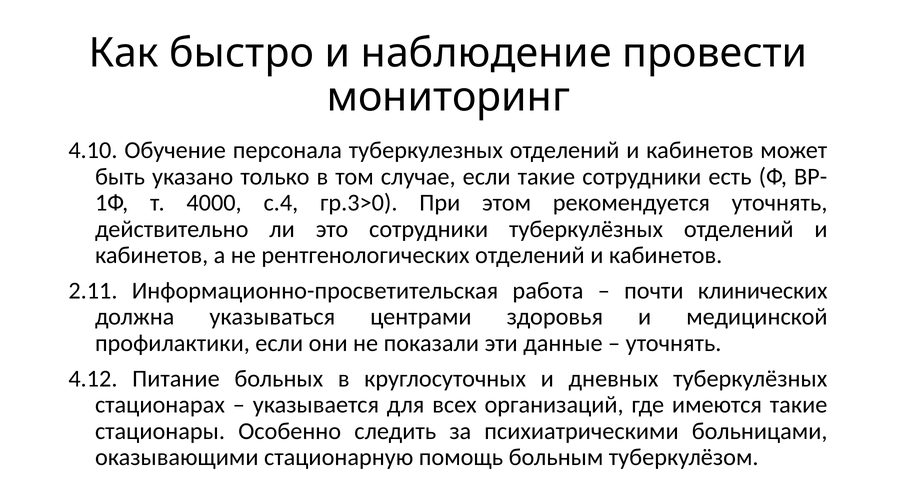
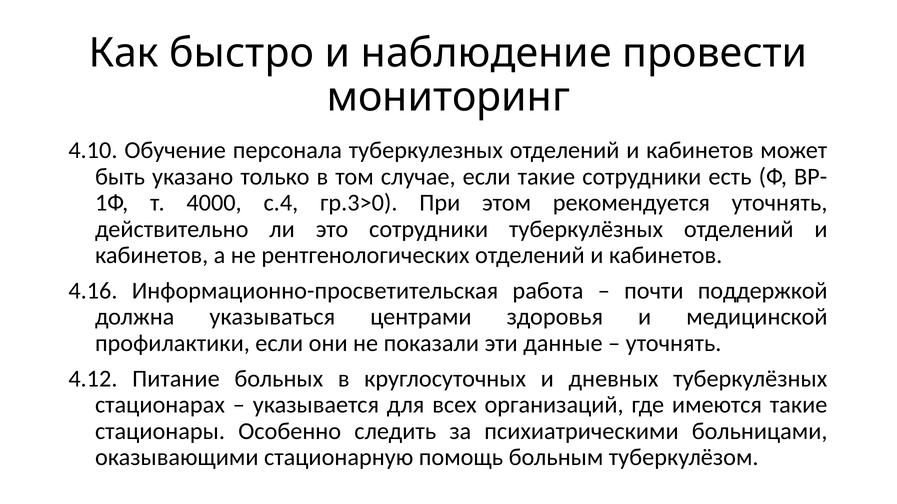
2.11: 2.11 -> 4.16 (93, 291)
клинических: клинических -> поддержкой (763, 291)
